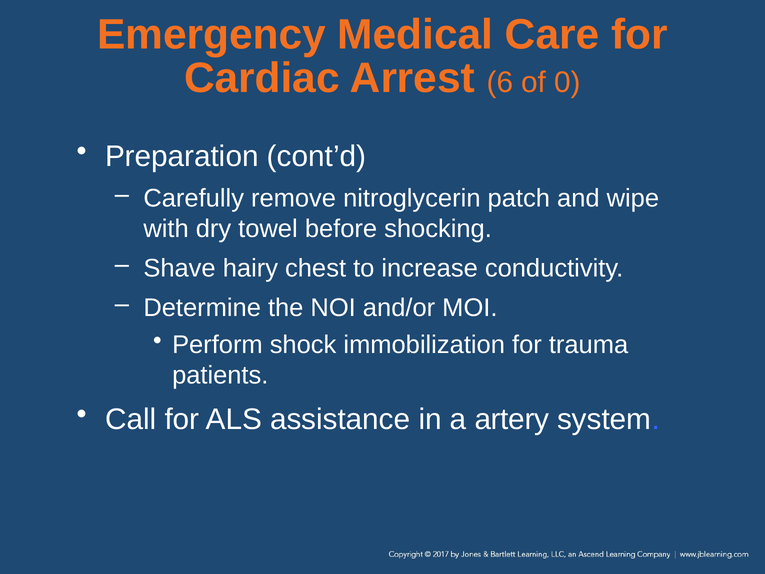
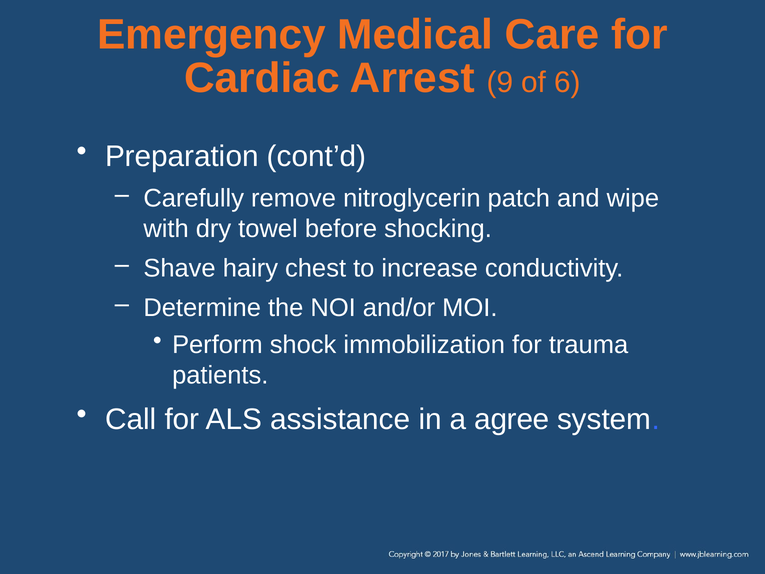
6: 6 -> 9 (500, 82)
0: 0 -> 6 (568, 82)
artery: artery -> agree (512, 419)
